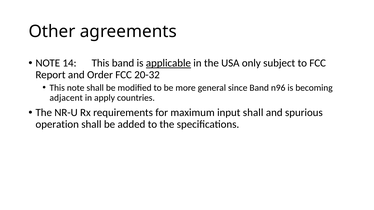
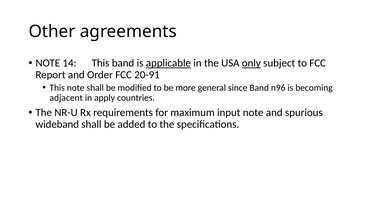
only underline: none -> present (251, 63)
20-32: 20-32 -> 20-91 (147, 75)
input shall: shall -> note (253, 113)
operation: operation -> wideband (57, 125)
